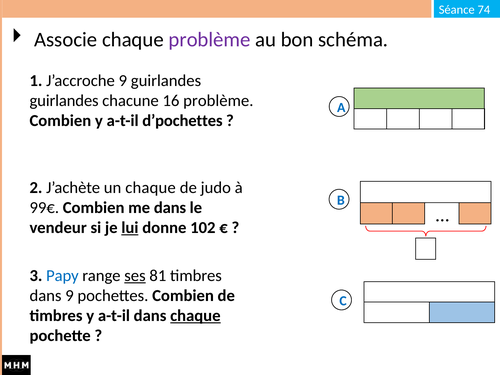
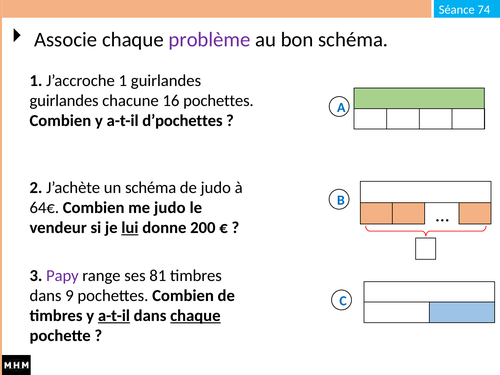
J’accroche 9: 9 -> 1 (123, 81)
16 problème: problème -> pochettes (218, 101)
un chaque: chaque -> schéma (151, 188)
99€: 99€ -> 64€ (44, 208)
me dans: dans -> judo (170, 208)
102: 102 -> 200 (203, 228)
Papy colour: blue -> purple (62, 276)
ses underline: present -> none (135, 276)
a-t-il underline: none -> present (114, 316)
